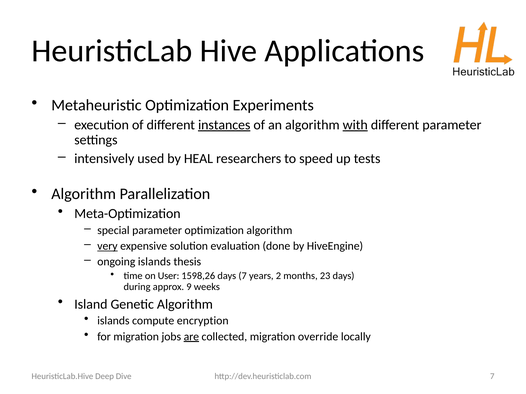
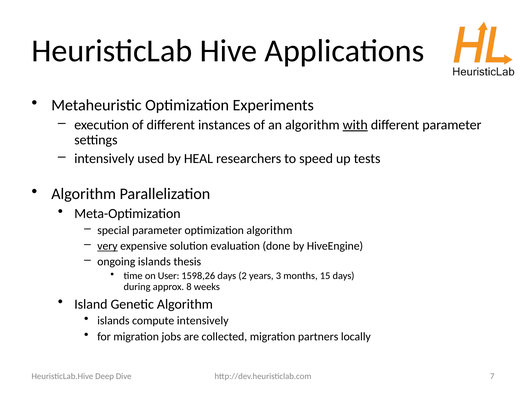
instances underline: present -> none (224, 125)
days 7: 7 -> 2 (243, 276)
2: 2 -> 3 (278, 276)
23: 23 -> 15 (325, 276)
9: 9 -> 8 (189, 287)
compute encryption: encryption -> intensively (203, 321)
are underline: present -> none (191, 337)
override: override -> partners (318, 337)
